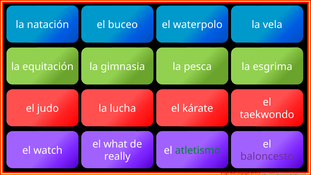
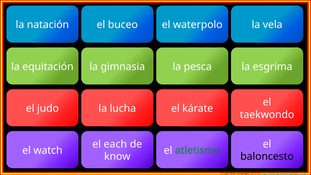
what: what -> each (115, 144)
really: really -> know (117, 157)
baloncesto colour: purple -> black (267, 157)
